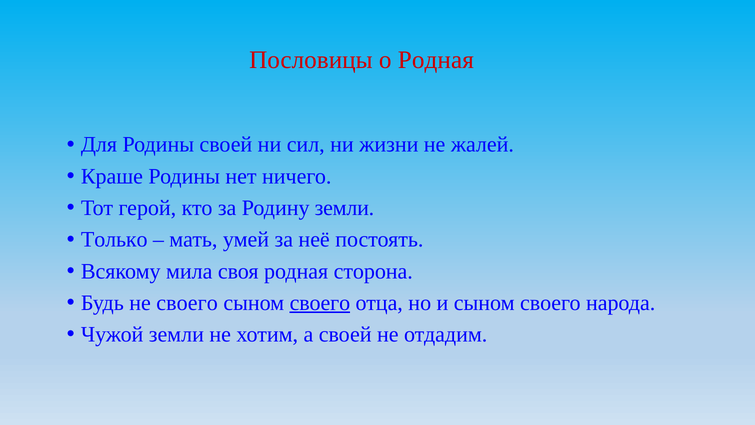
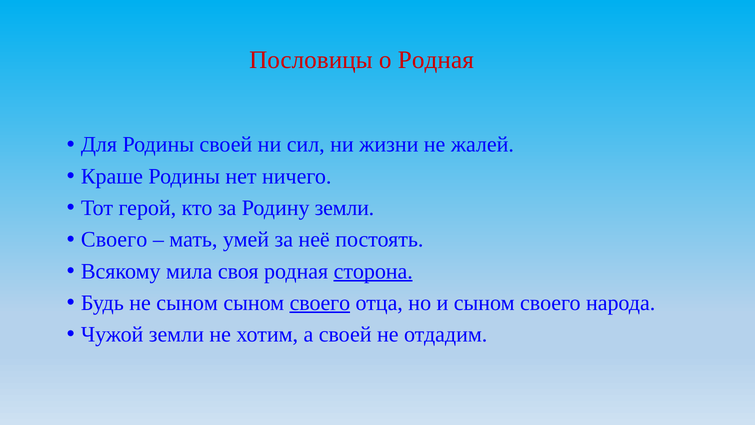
Только: Только -> Своего (114, 239)
сторона underline: none -> present (373, 271)
не своего: своего -> сыном (187, 303)
